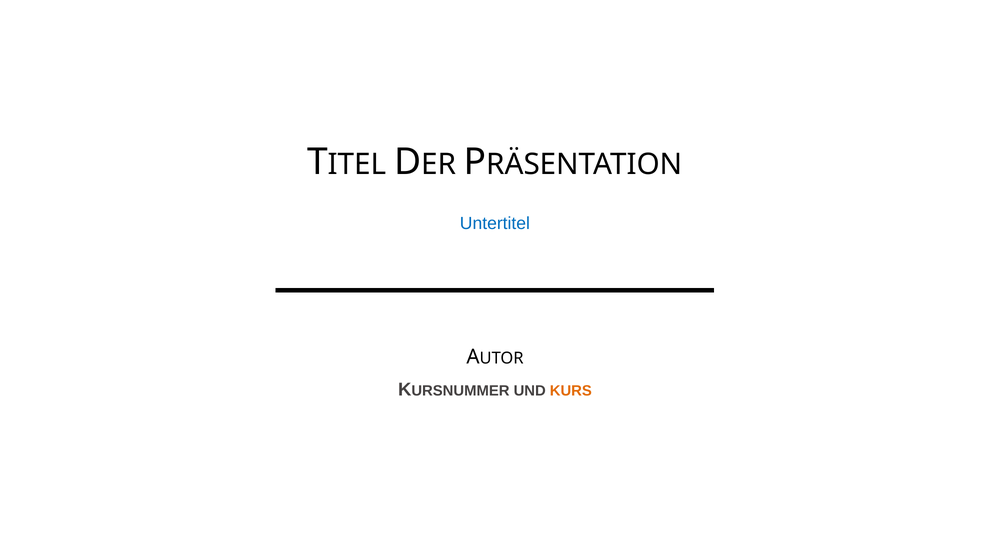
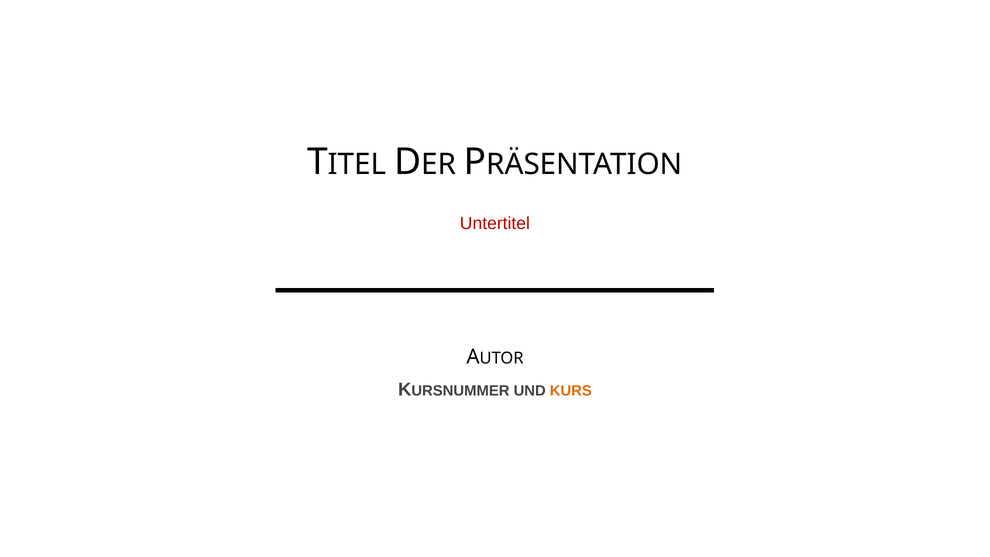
Untertitel colour: blue -> red (495, 224)
